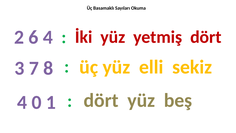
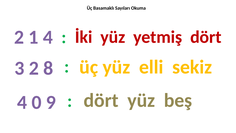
6: 6 -> 1 (33, 37)
3 7: 7 -> 2 (34, 68)
1: 1 -> 9 (51, 102)
